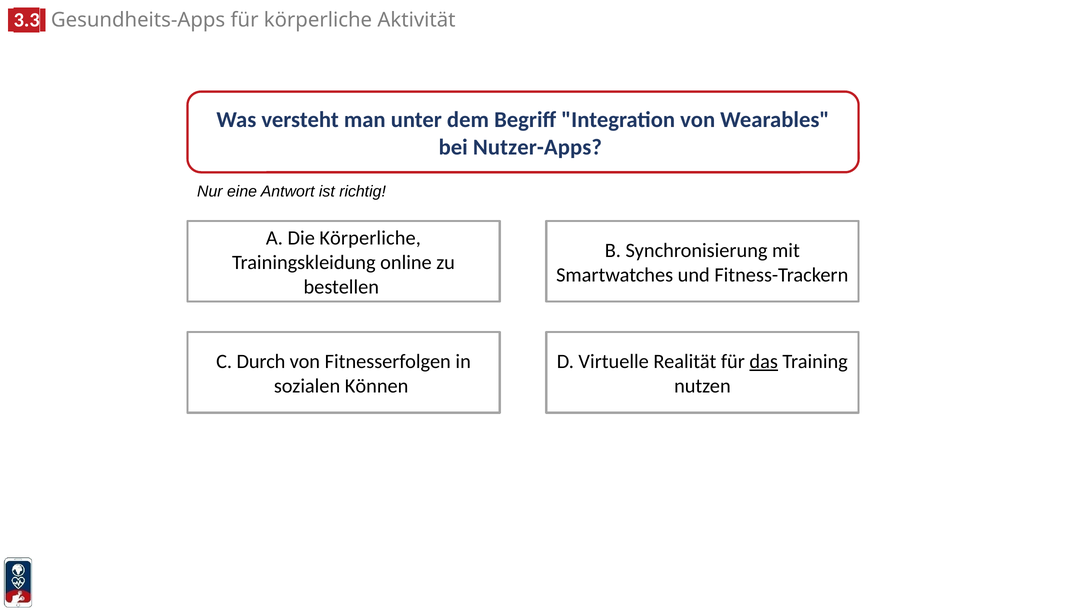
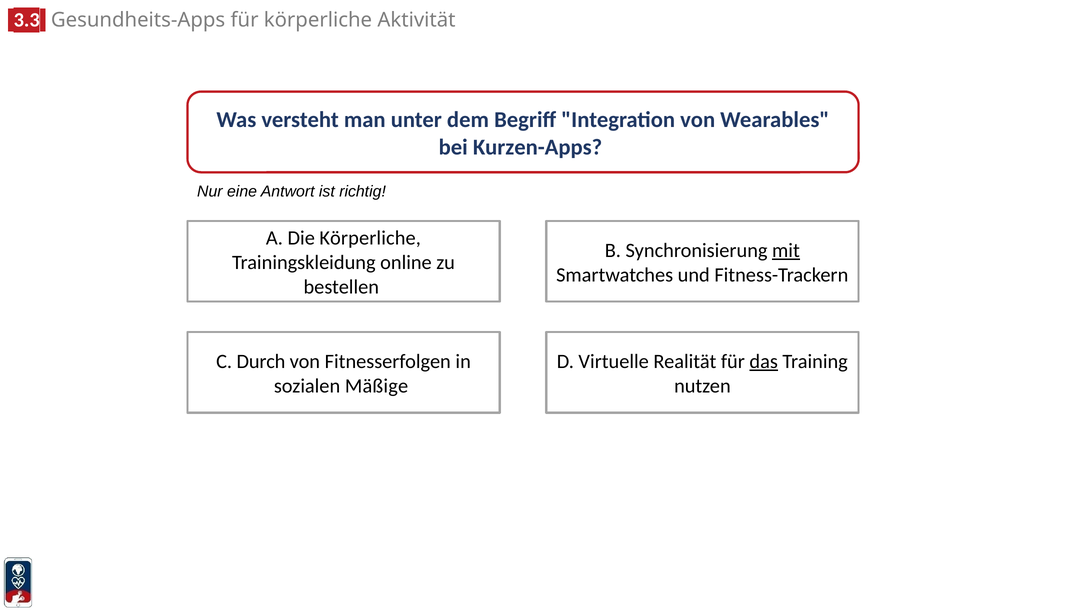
Nutzer-Apps: Nutzer-Apps -> Kurzen-Apps (538, 147)
mit underline: none -> present (786, 250)
Können: Können -> Mäßige (377, 386)
